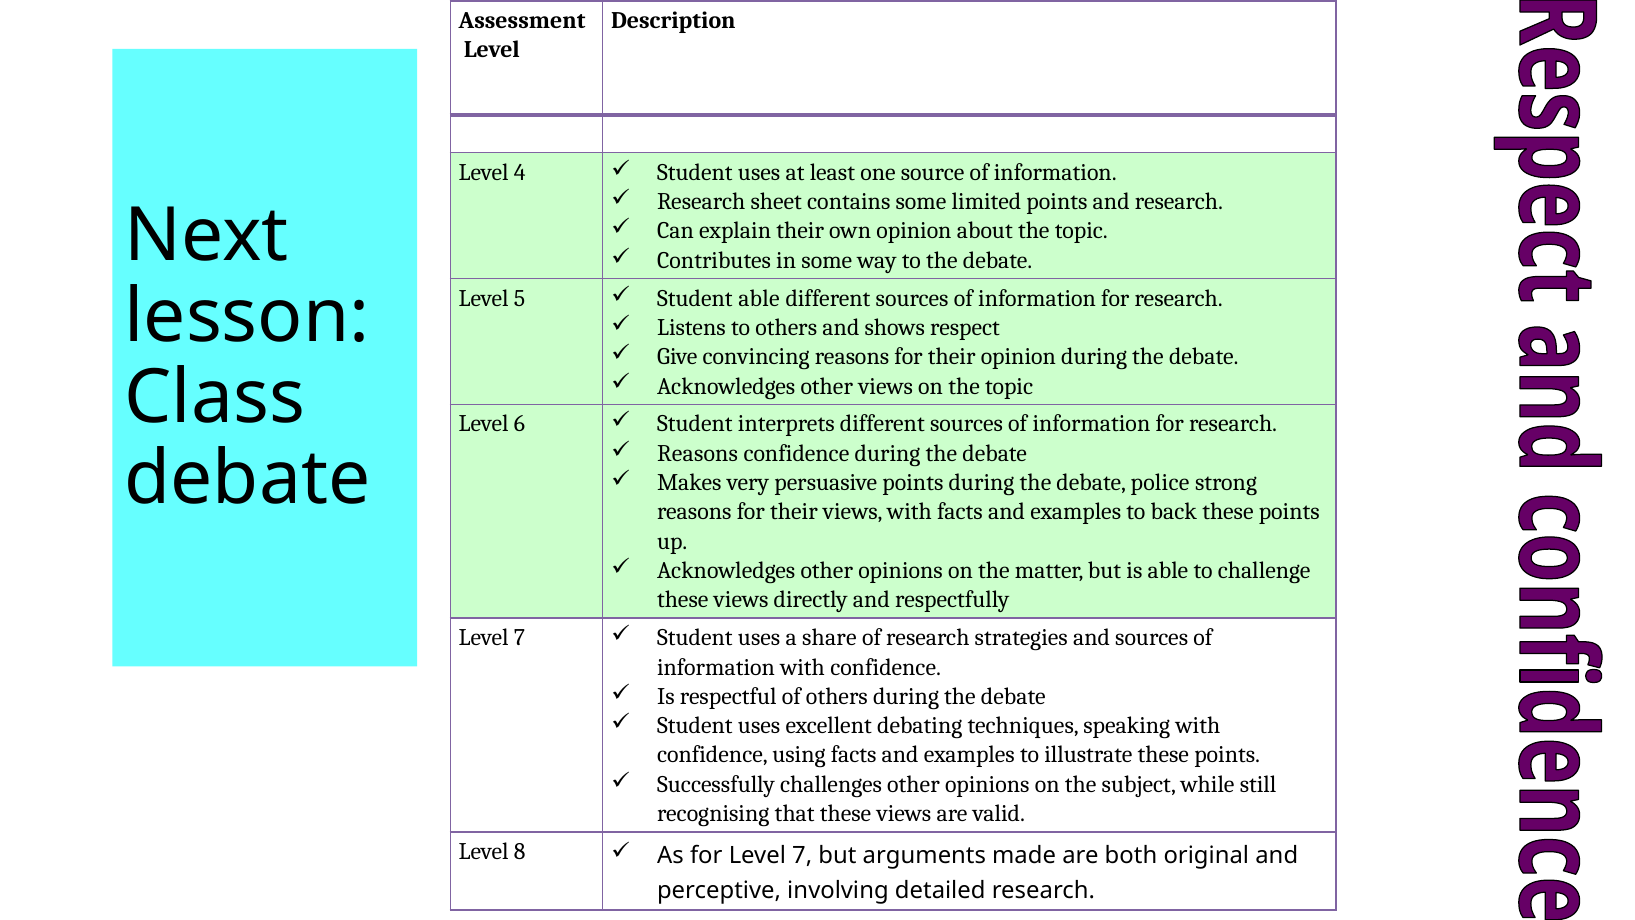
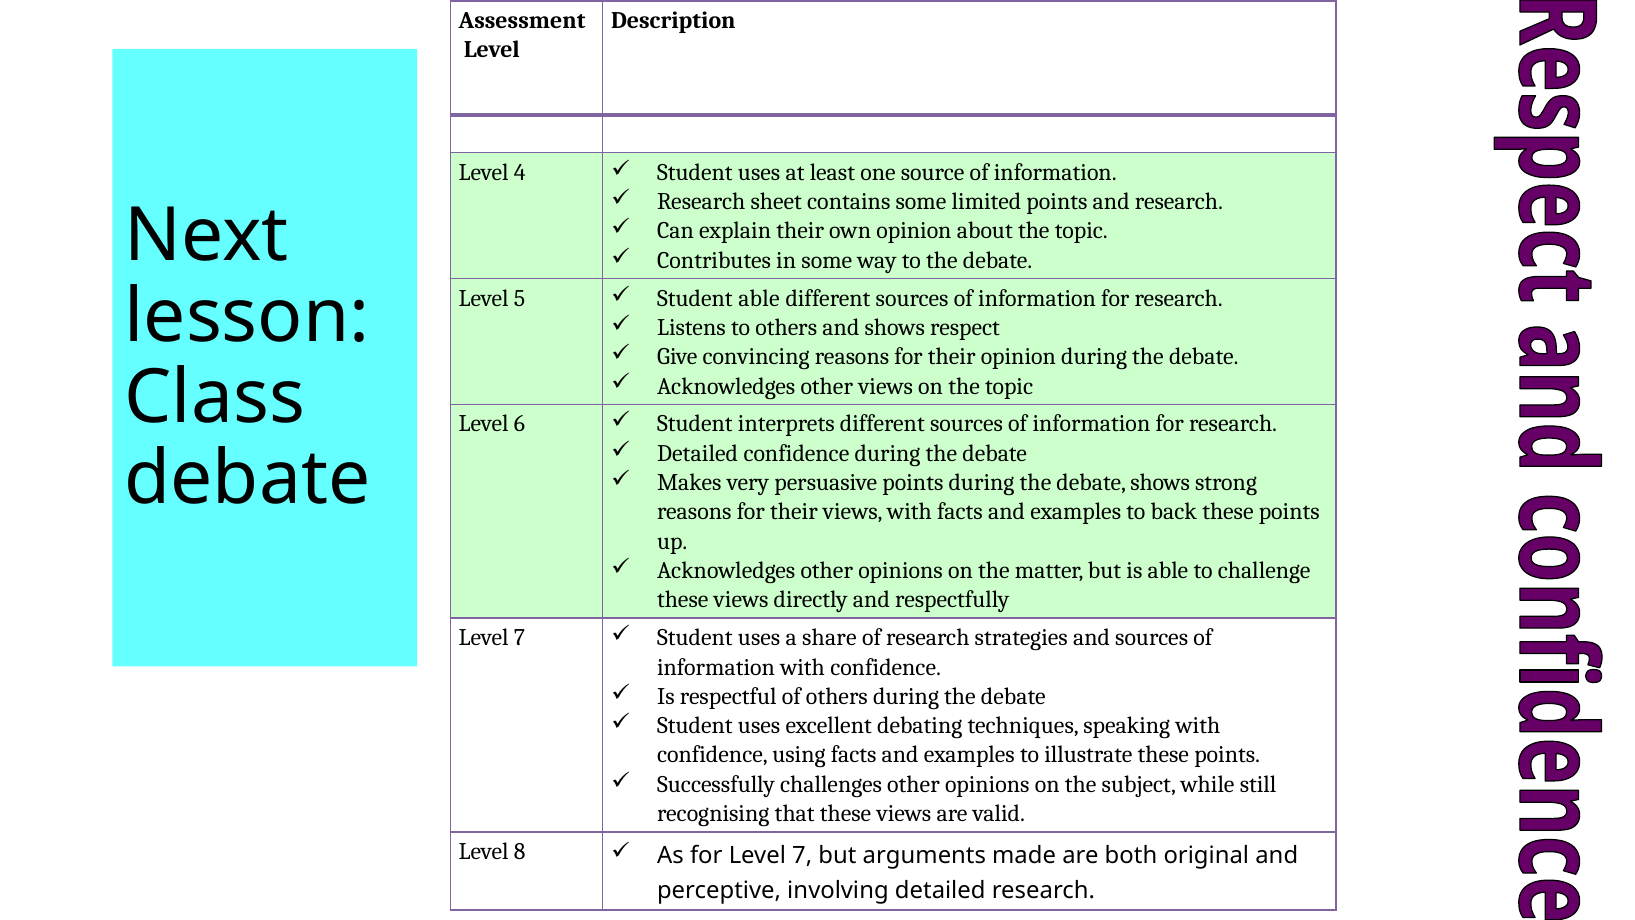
Reasons: Reasons -> Detailed (698, 453)
debate police: police -> shows (1160, 483)
